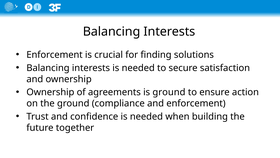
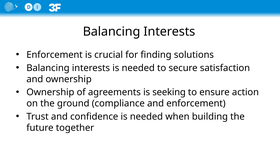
is ground: ground -> seeking (169, 92)
